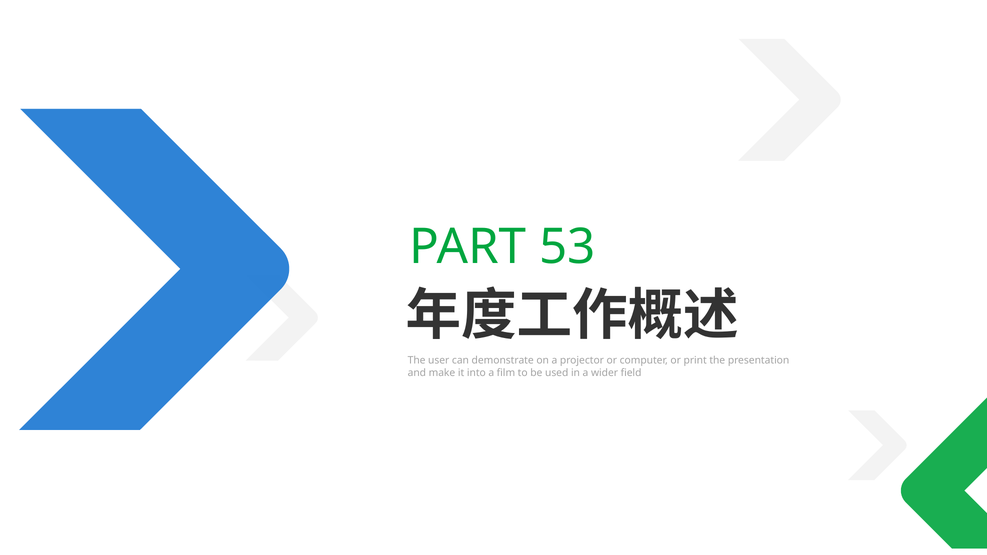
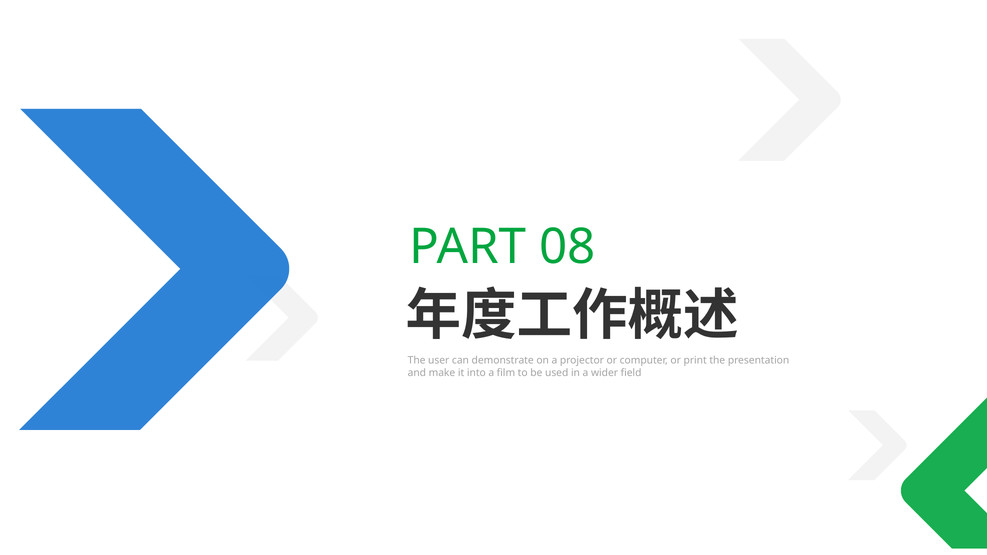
53: 53 -> 08 (567, 247)
